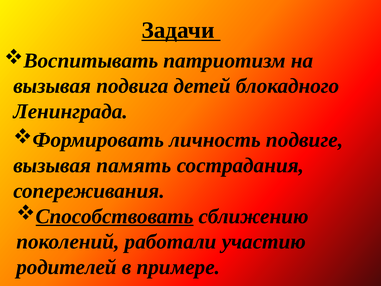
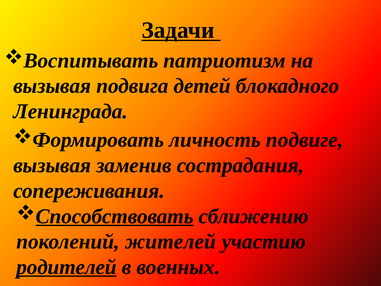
память: память -> заменив (134, 165)
работали: работали -> жителей (171, 241)
родителей underline: none -> present (67, 267)
примере: примере -> военных (178, 267)
